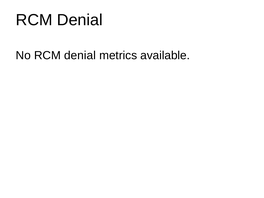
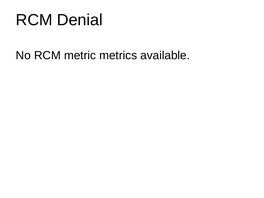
No RCM denial: denial -> metric (80, 55)
